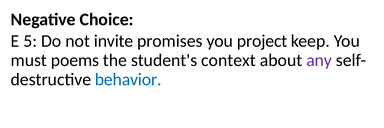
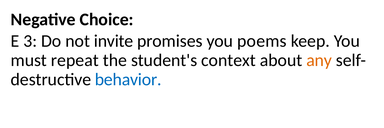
5: 5 -> 3 (30, 41)
project: project -> poems (262, 41)
poems: poems -> repeat (75, 60)
any colour: purple -> orange (319, 60)
